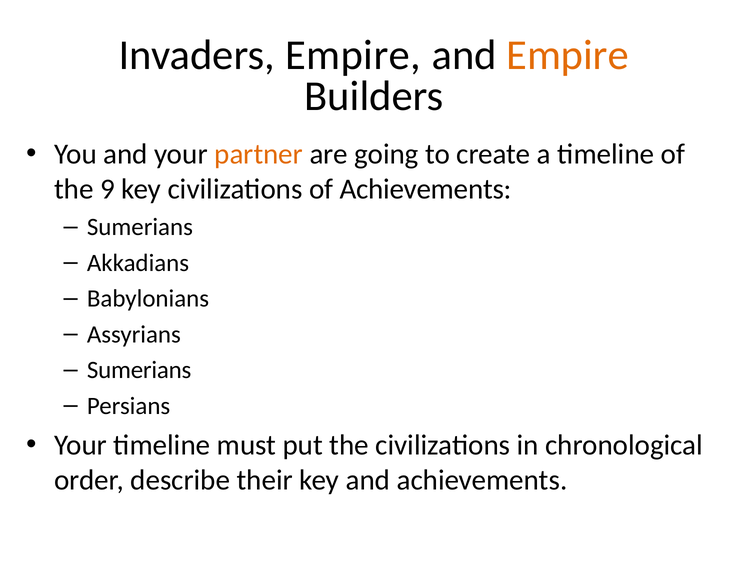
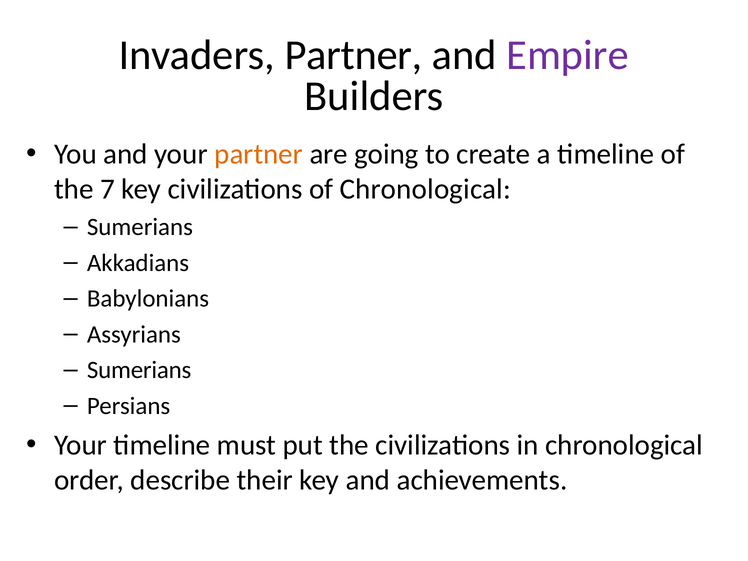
Invaders Empire: Empire -> Partner (353, 55)
Empire colour: orange -> purple (568, 55)
9: 9 -> 7 (108, 189)
of Achievements: Achievements -> Chronological (425, 189)
